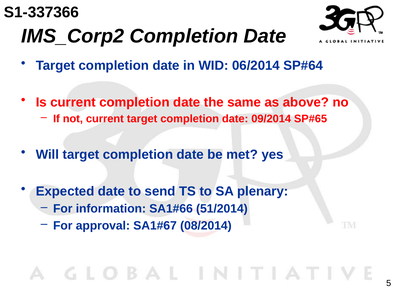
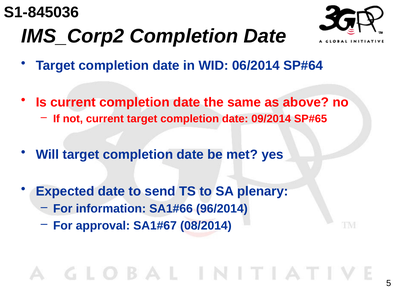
S1-337366: S1-337366 -> S1-845036 (41, 12)
51/2014: 51/2014 -> 96/2014 (222, 209)
